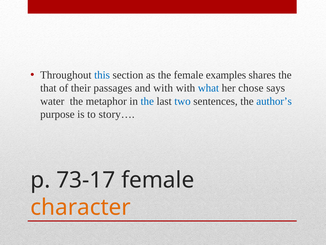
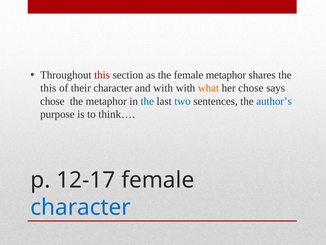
this colour: blue -> red (102, 75)
female examples: examples -> metaphor (226, 75)
that: that -> this (48, 88)
their passages: passages -> character (113, 88)
what colour: blue -> orange (208, 88)
water: water -> chose (52, 101)
story…: story… -> think… (117, 114)
73-17: 73-17 -> 12-17 (86, 180)
character colour: orange -> blue (81, 207)
